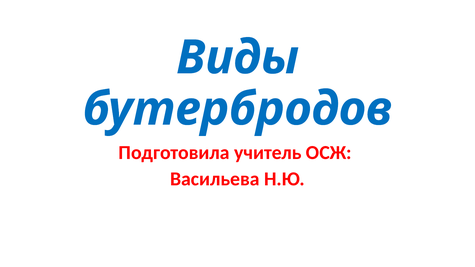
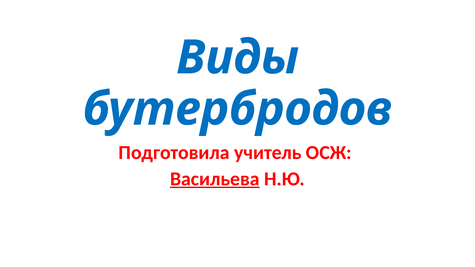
Васильева underline: none -> present (215, 179)
